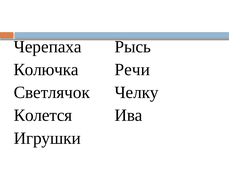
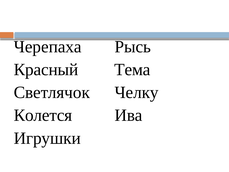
Колючка: Колючка -> Красный (46, 69)
Речи: Речи -> Тема (132, 69)
